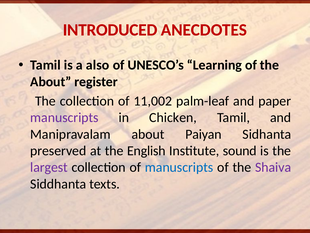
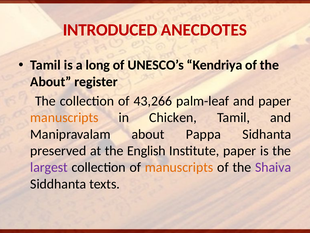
also: also -> long (98, 65)
Learning: Learning -> Kendriya (214, 65)
11,002: 11,002 -> 43,266 (153, 101)
manuscripts colour: purple -> orange (64, 117)
Paiyan: Paiyan -> Pappa (203, 134)
Institute sound: sound -> paper (240, 150)
manuscripts colour: blue -> orange (179, 167)
